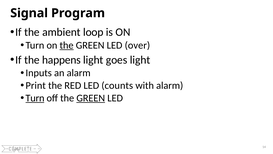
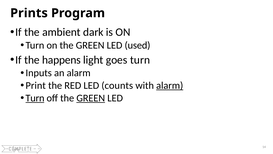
Signal: Signal -> Prints (29, 13)
loop: loop -> dark (93, 32)
the underline: present -> none (67, 45)
over: over -> used (137, 45)
goes light: light -> turn (140, 60)
alarm underline: none -> present (170, 85)
